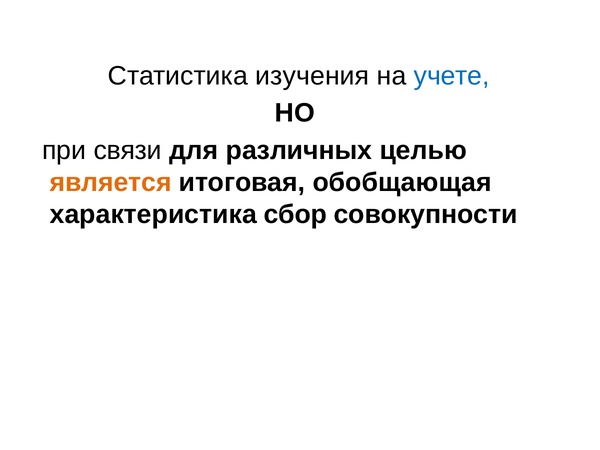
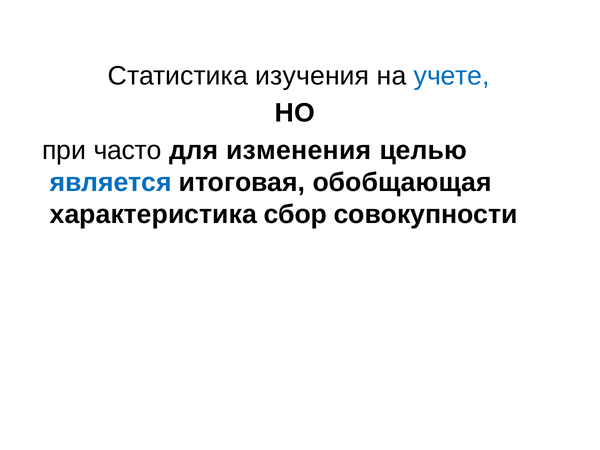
связи: связи -> часто (128, 150)
различных: различных -> изменения (299, 150)
является colour: orange -> blue (111, 182)
